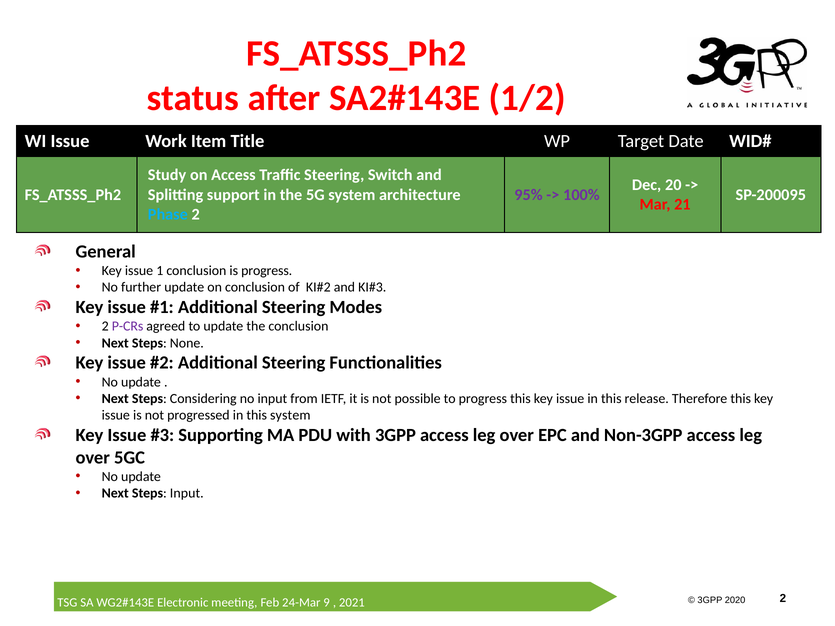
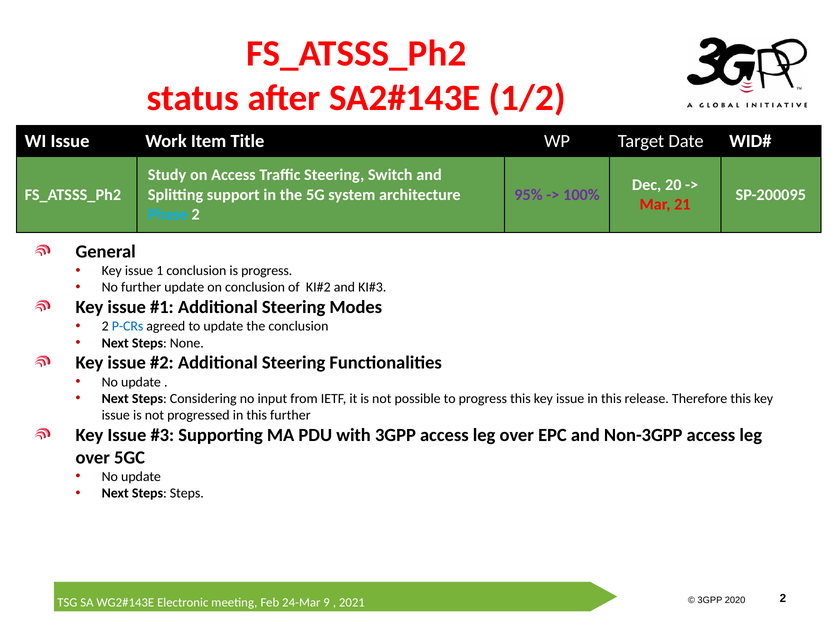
P-CRs colour: purple -> blue (128, 326)
this system: system -> further (290, 416)
Steps Input: Input -> Steps (187, 493)
